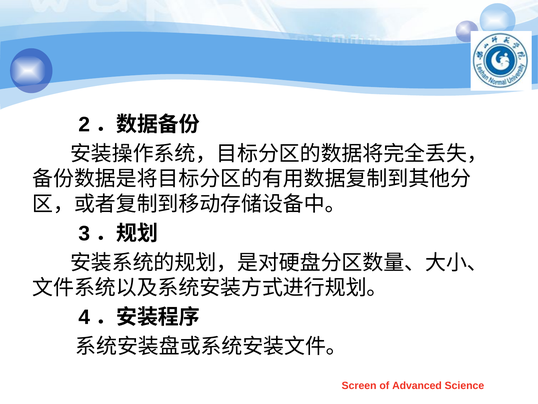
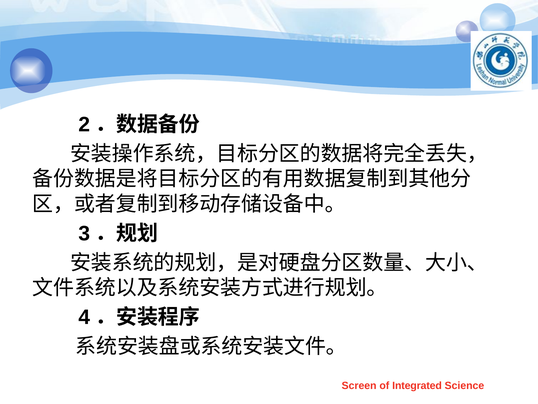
Advanced: Advanced -> Integrated (417, 385)
